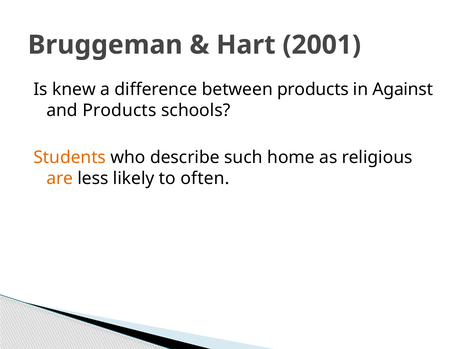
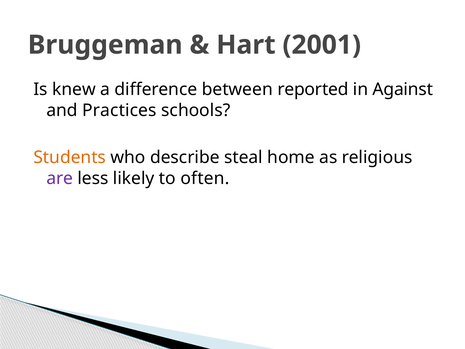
between products: products -> reported (313, 89)
and Products: Products -> Practices (119, 110)
such: such -> steal (243, 157)
are colour: orange -> purple (60, 178)
